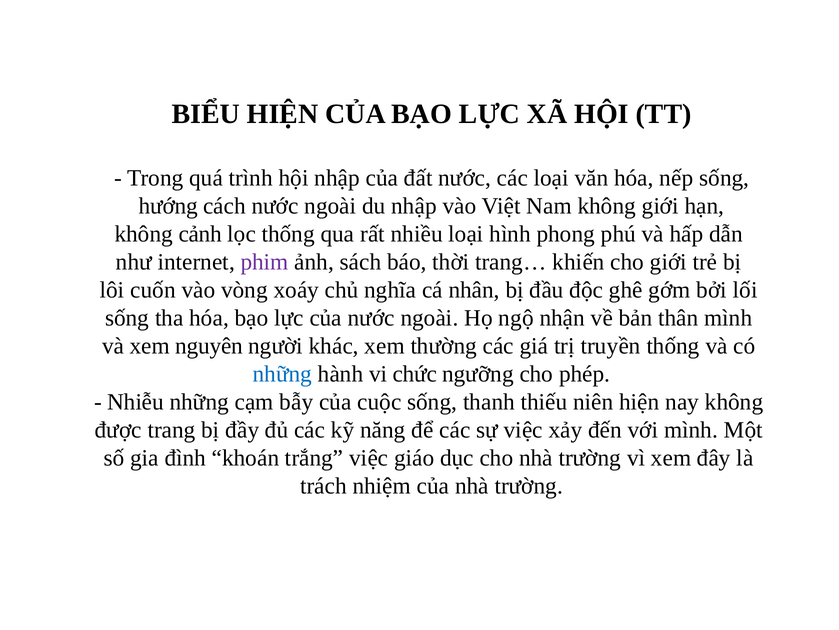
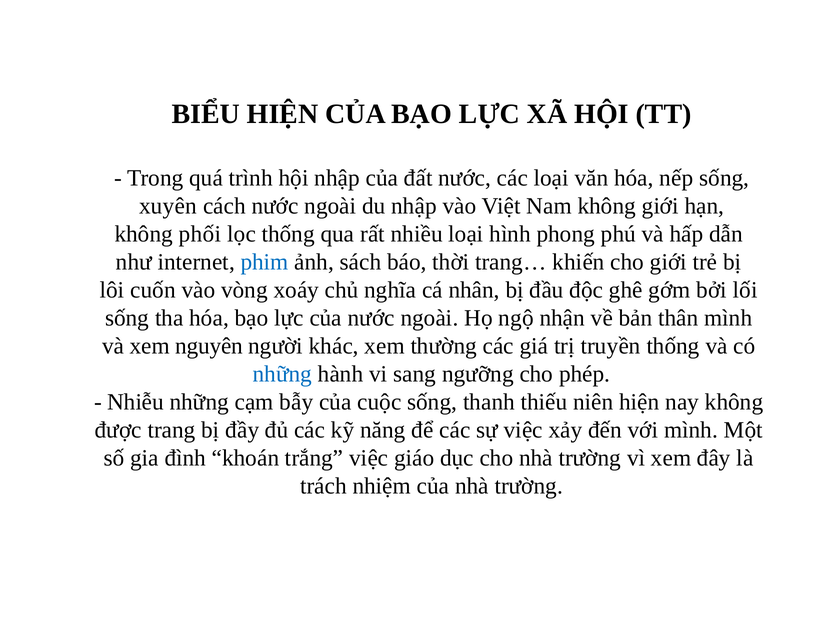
hướng: hướng -> xuyên (168, 206)
cảnh: cảnh -> phối (200, 234)
phim colour: purple -> blue (265, 262)
chức: chức -> sang (415, 374)
